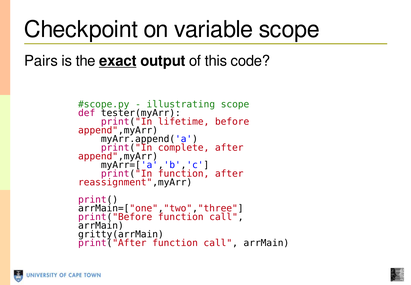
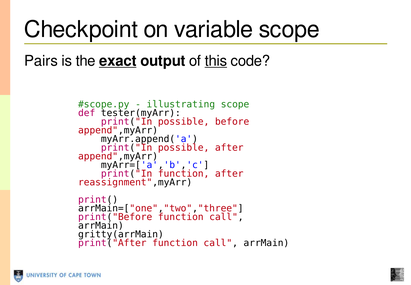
this underline: none -> present (216, 61)
lifetime: lifetime -> possible (184, 122)
complete: complete -> possible (184, 147)
